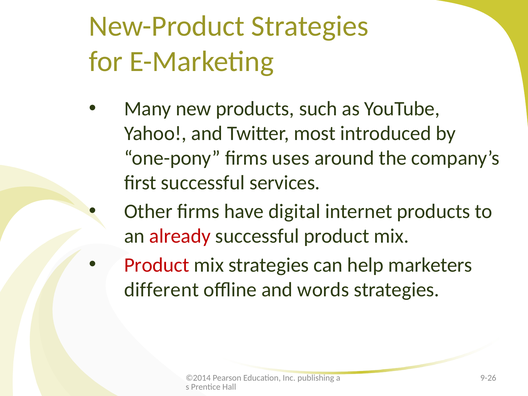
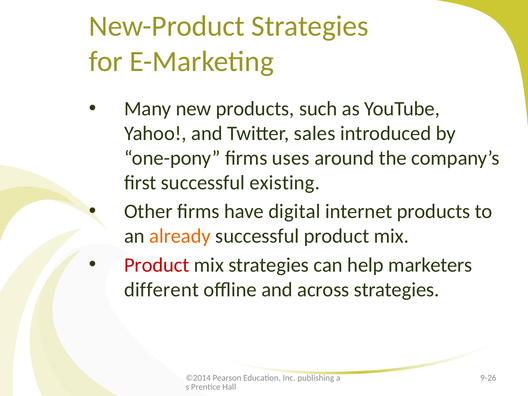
most: most -> sales (315, 133)
services: services -> existing (285, 183)
already colour: red -> orange (180, 236)
words: words -> across (323, 290)
